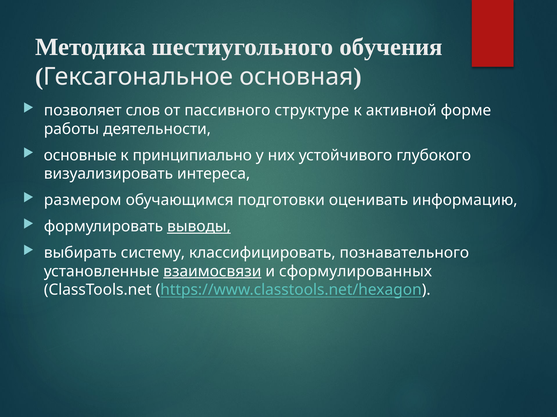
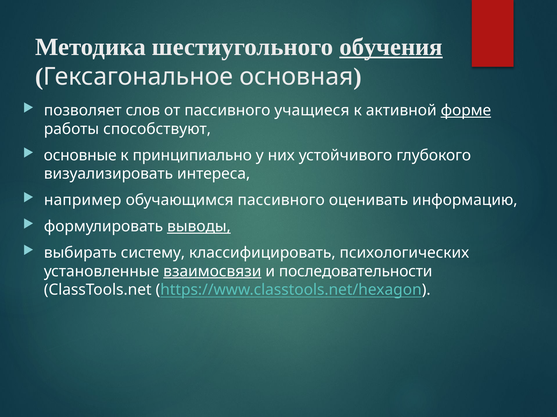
обучения underline: none -> present (391, 47)
структуре: структуре -> учащиеся (312, 111)
форме underline: none -> present (466, 111)
деятельности: деятельности -> способствуют (157, 129)
размером: размером -> например (83, 201)
обучающимся подготовки: подготовки -> пассивного (281, 201)
познавательного: познавательного -> психологических (404, 253)
сформулированных: сформулированных -> последовательности (356, 272)
